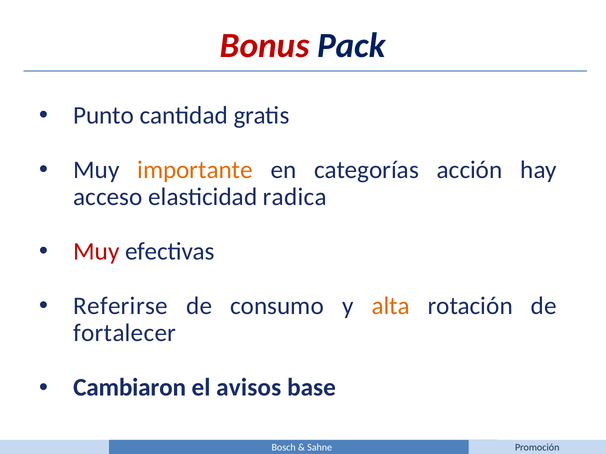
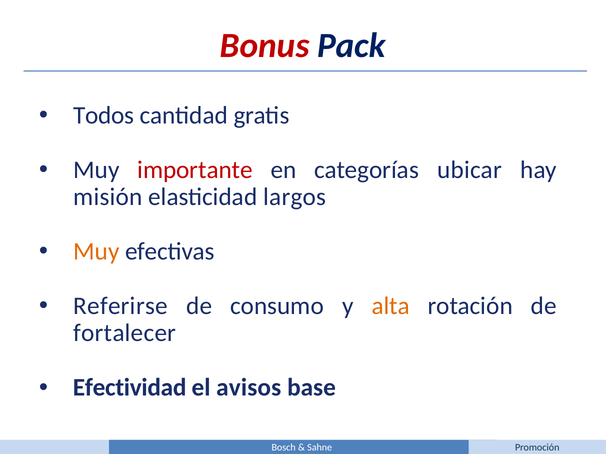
Punto: Punto -> Todos (104, 115)
importante colour: orange -> red (195, 170)
acción: acción -> ubicar (470, 170)
acceso: acceso -> misión (108, 197)
radica: radica -> largos (295, 197)
Muy colour: red -> orange (96, 252)
Cambiaron: Cambiaron -> Efectividad (130, 388)
